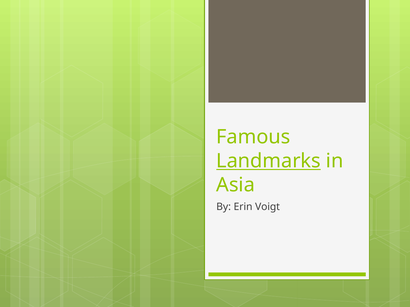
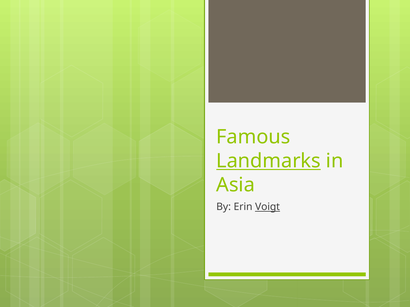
Voigt underline: none -> present (268, 207)
